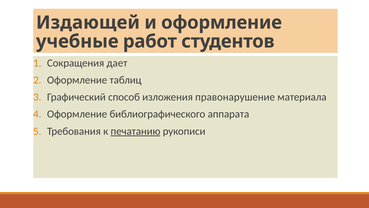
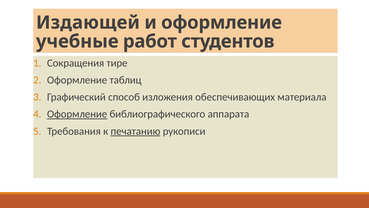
дает: дает -> тире (117, 63)
правонарушение: правонарушение -> обеспечивающих (235, 97)
Оформление underline: none -> present (77, 114)
